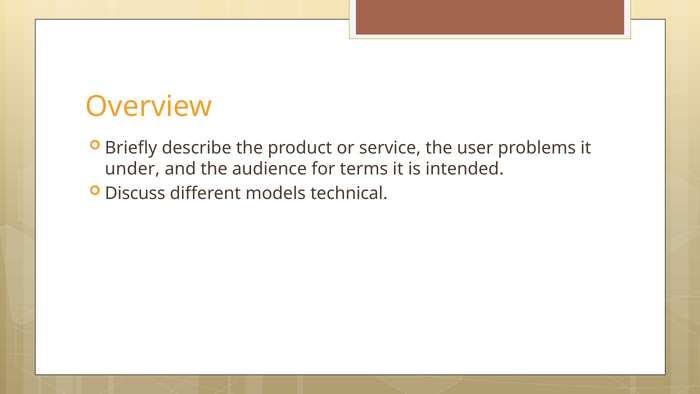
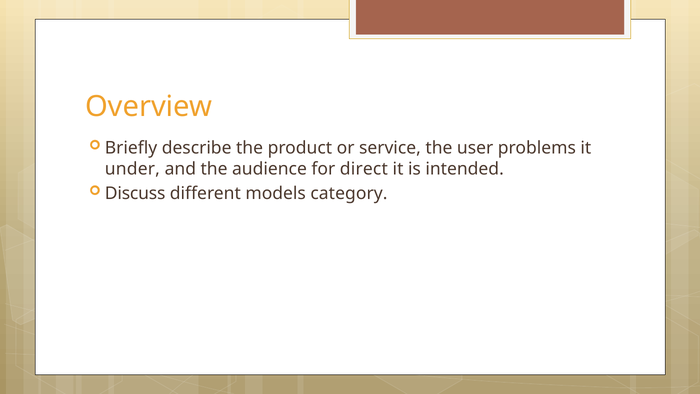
terms: terms -> direct (364, 169)
technical: technical -> category (349, 193)
